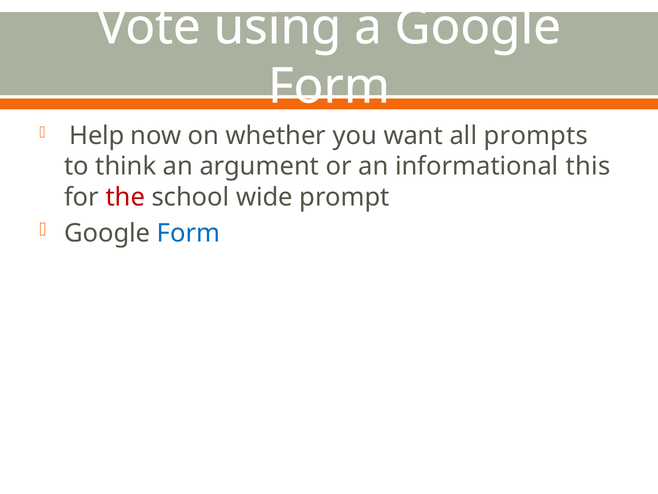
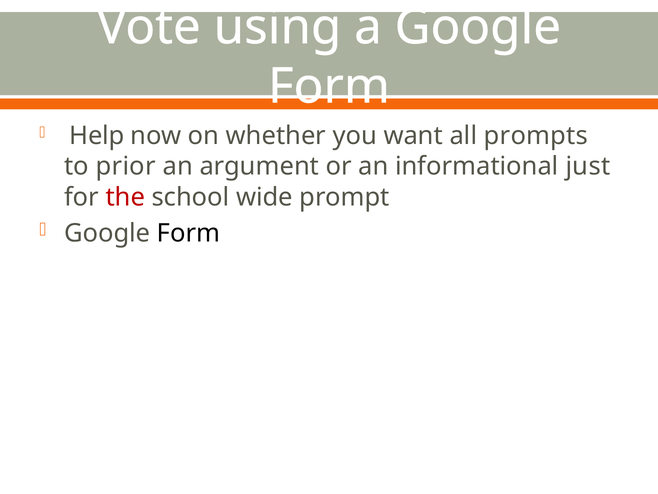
think: think -> prior (126, 166)
this: this -> just (588, 166)
Form colour: blue -> black (189, 233)
